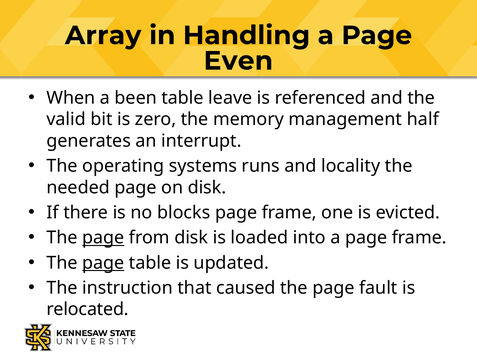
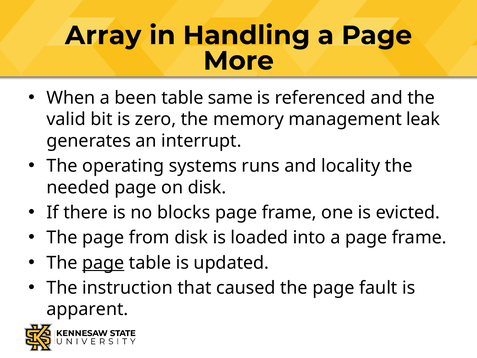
Even: Even -> More (239, 61)
leave: leave -> same (230, 98)
half: half -> leak (423, 119)
page underline: present -> none (103, 238)
relocated: relocated -> apparent (87, 309)
